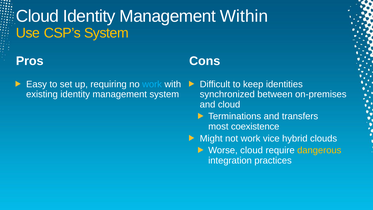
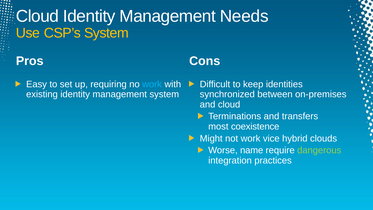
Within: Within -> Needs (244, 16)
Worse cloud: cloud -> name (252, 150)
dangerous colour: yellow -> light green (319, 150)
